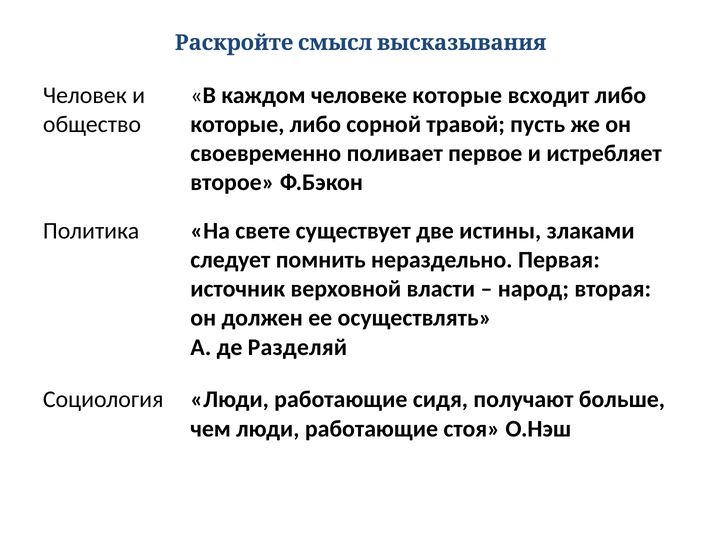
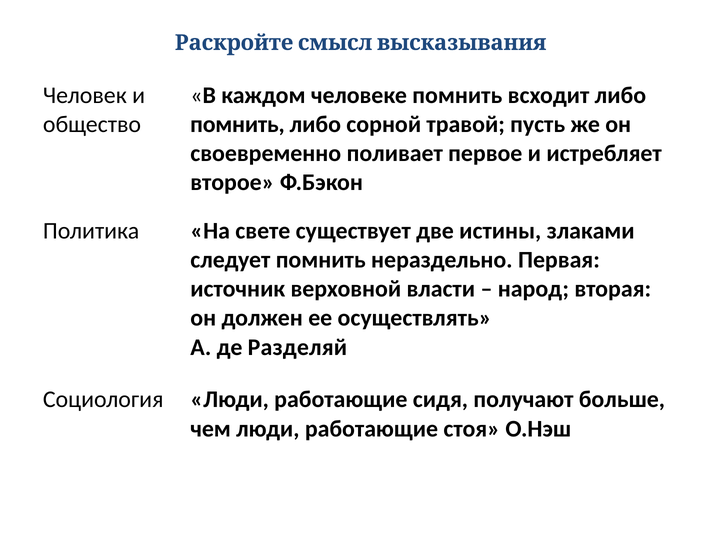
человеке которые: которые -> помнить (457, 95)
которые: которые -> помнить (237, 124)
